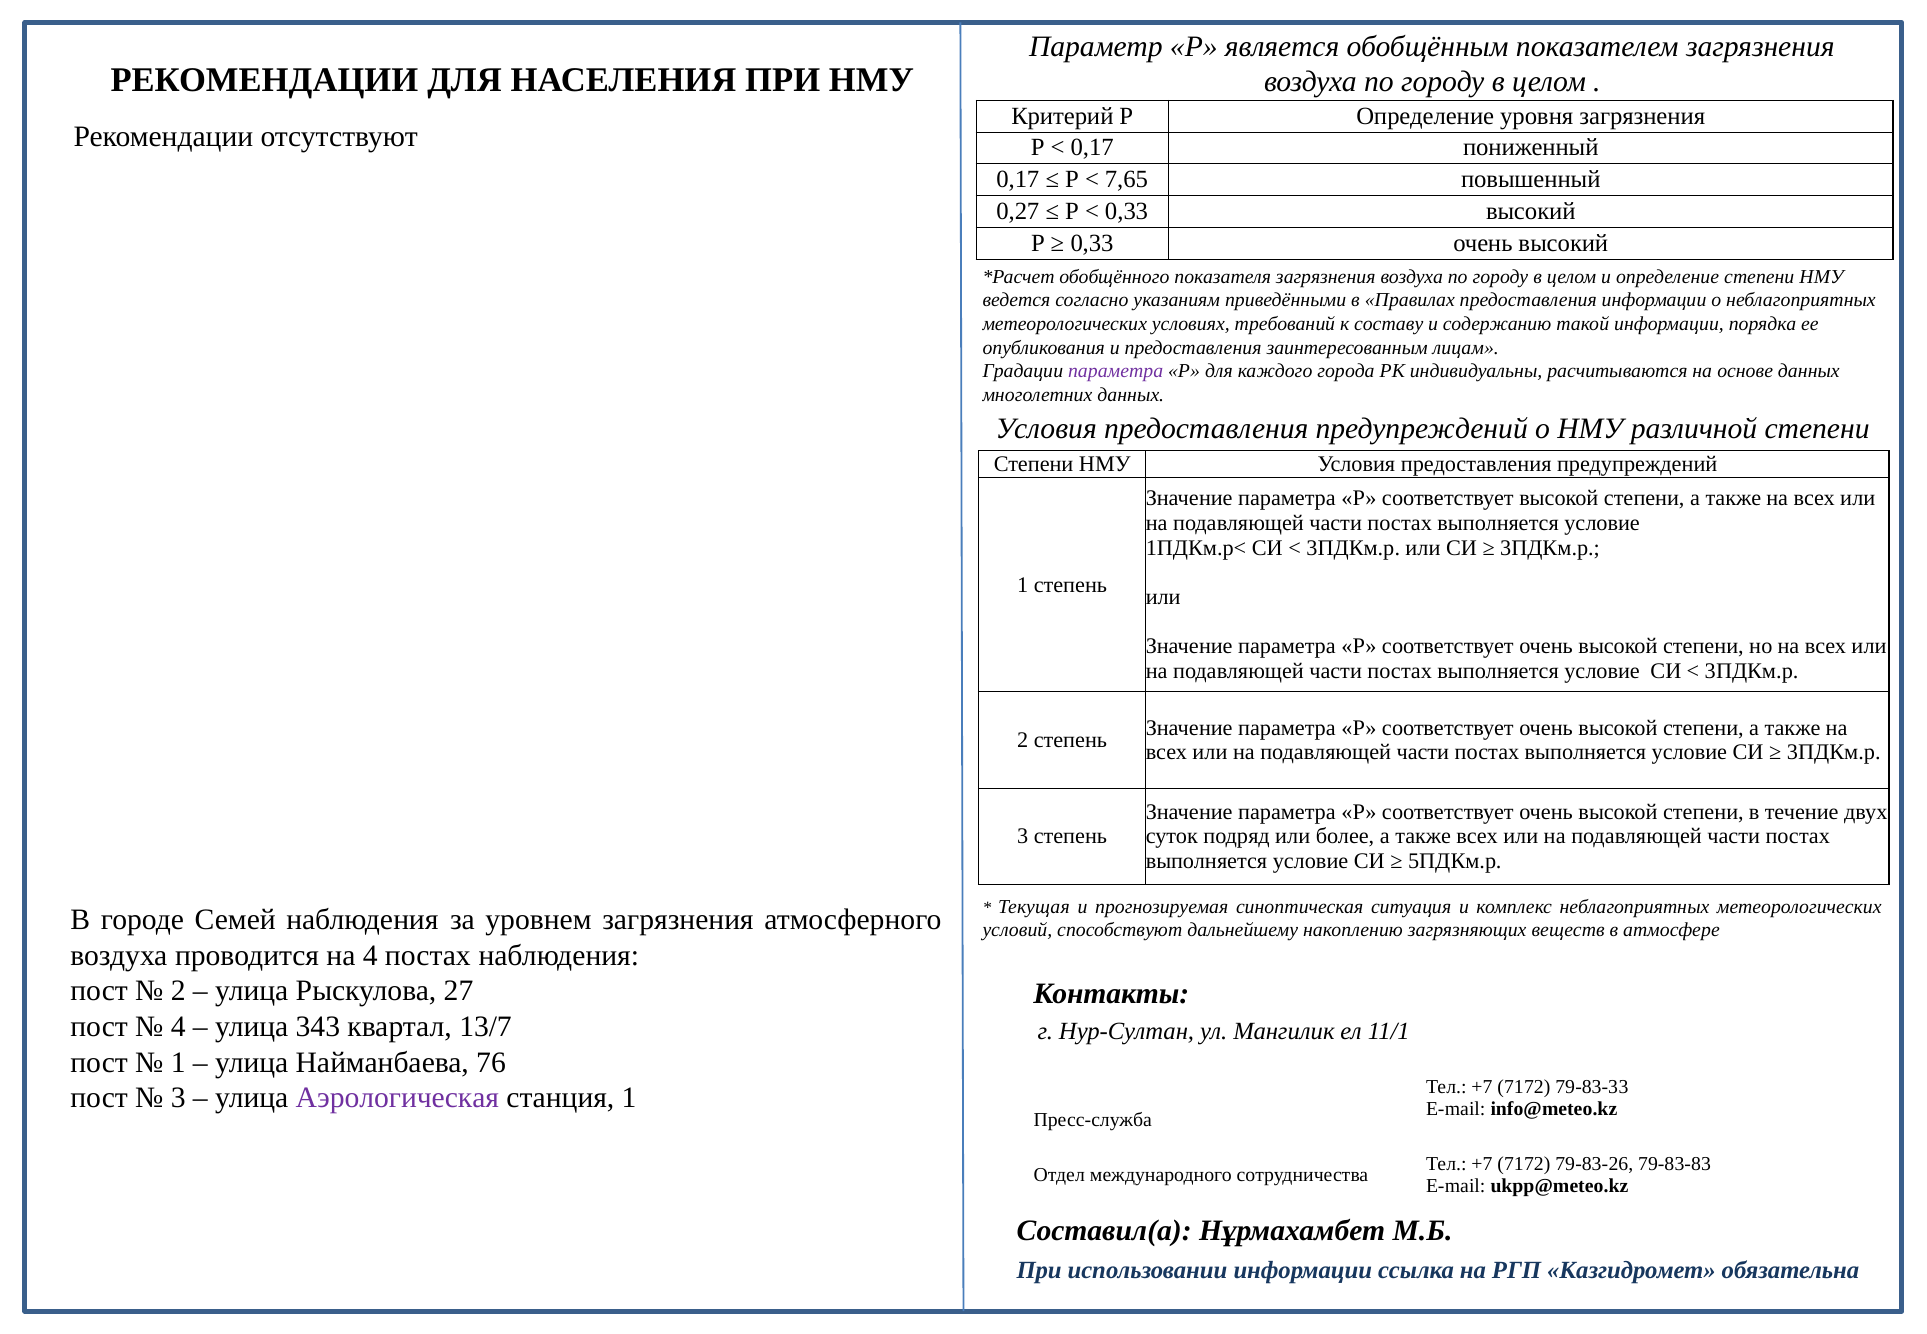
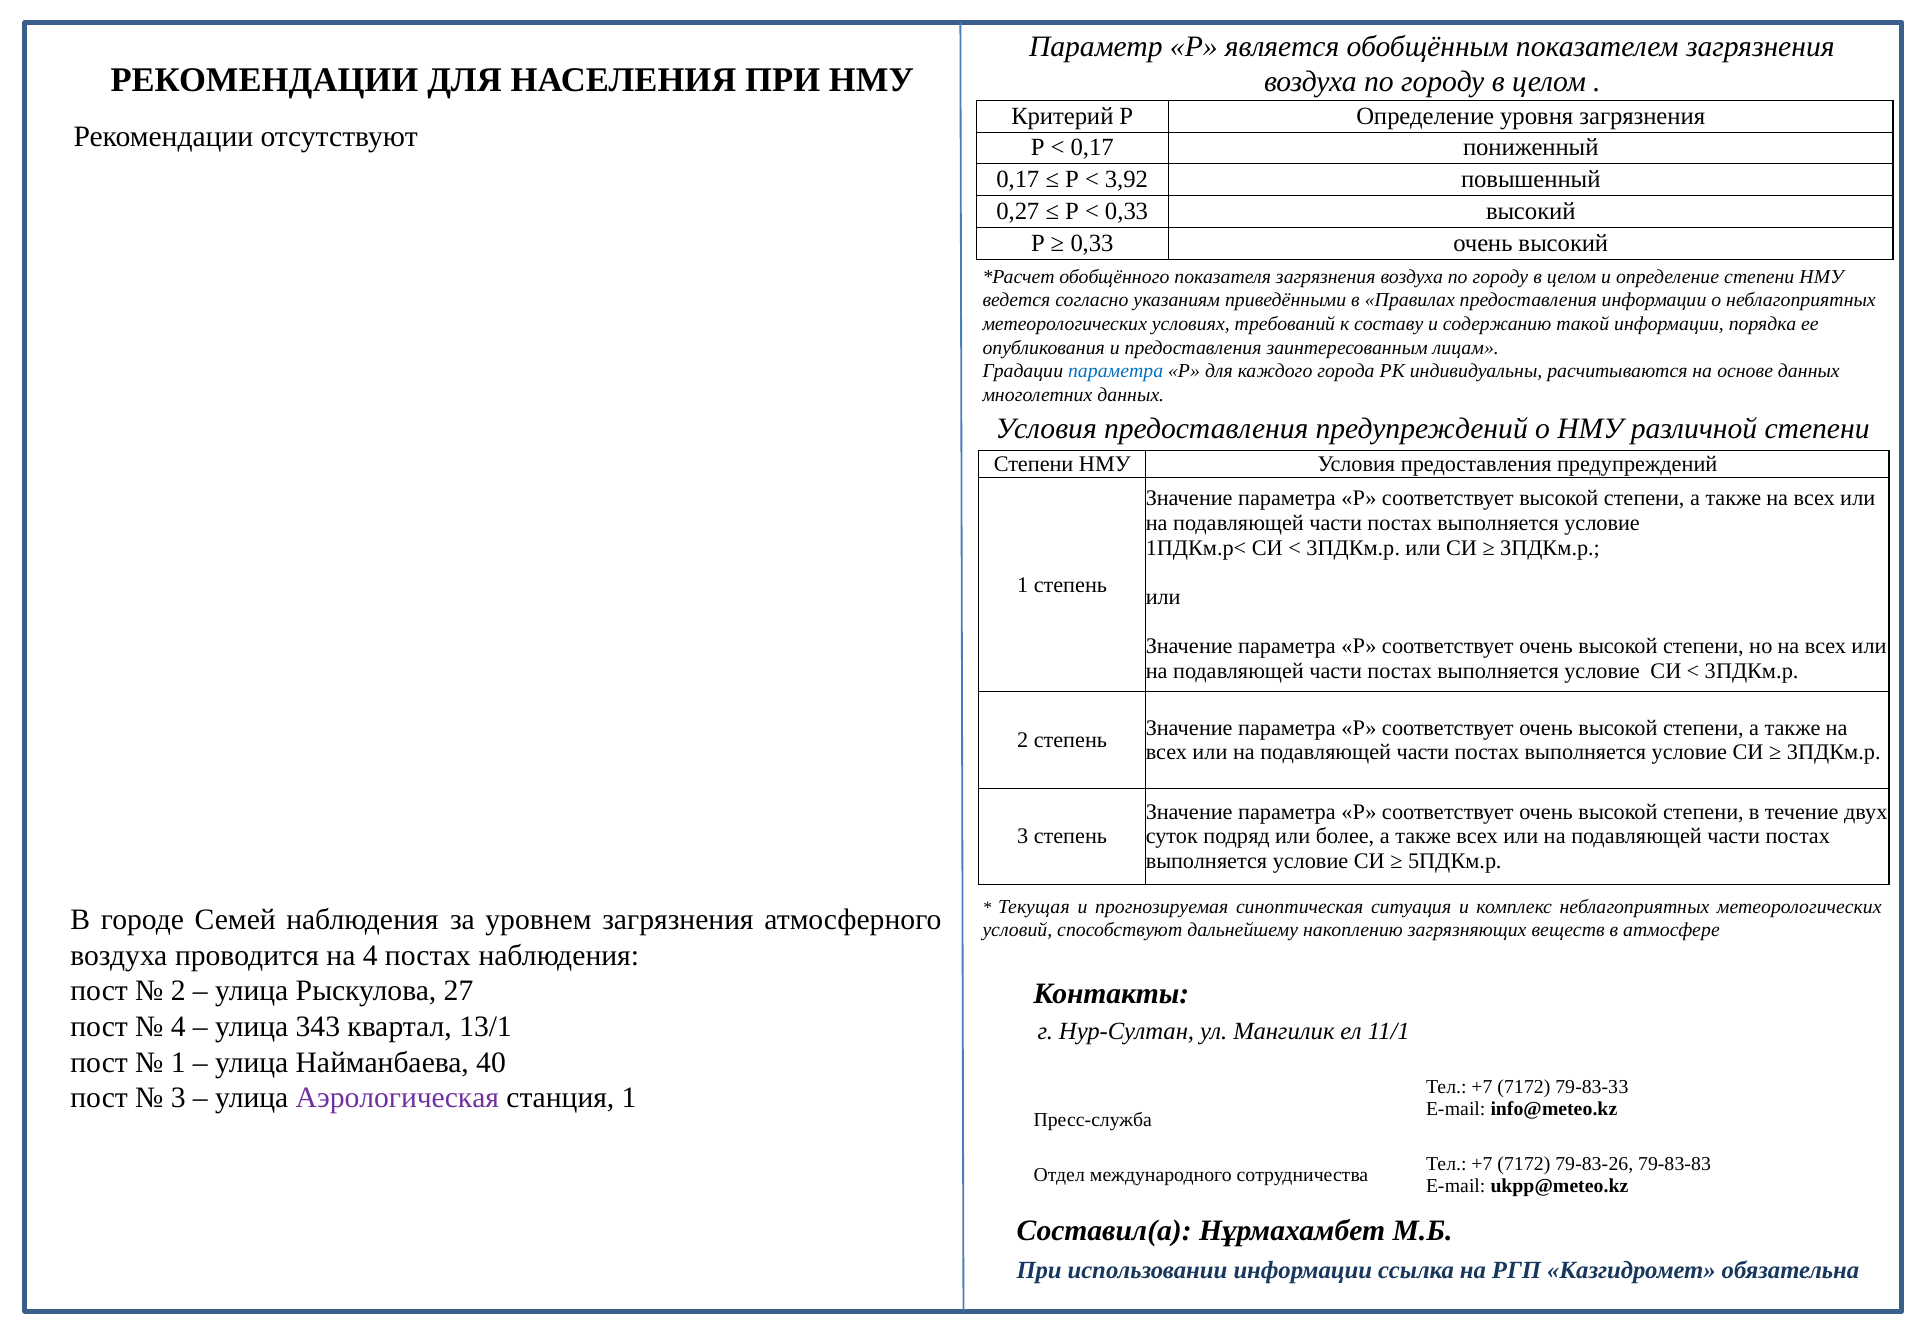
7,65: 7,65 -> 3,92 (1126, 180)
параметра colour: purple -> blue (1116, 371)
13/7: 13/7 -> 13/1 (485, 1027)
76: 76 -> 40 (491, 1062)
